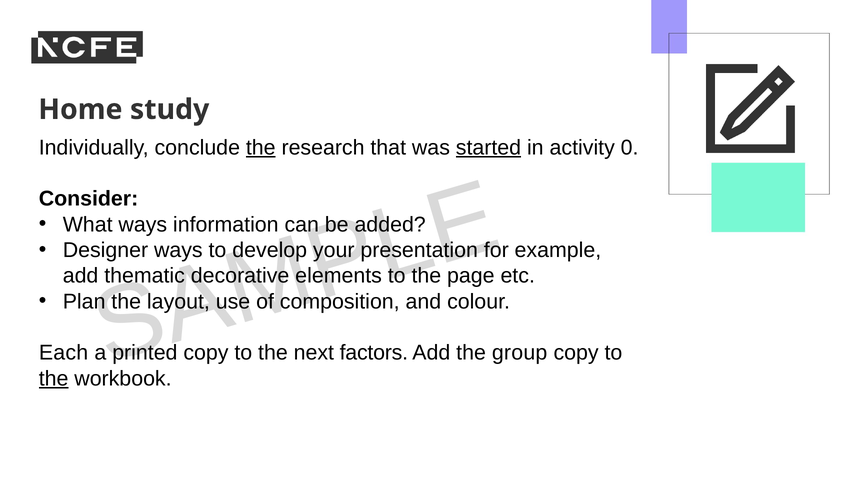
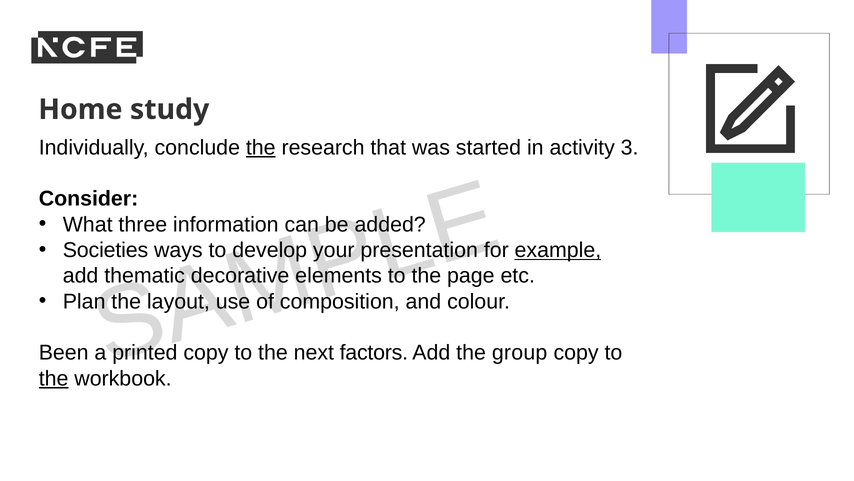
started underline: present -> none (488, 147)
0: 0 -> 3 (630, 147)
What ways: ways -> three (143, 224)
Designer: Designer -> Societies (106, 250)
example underline: none -> present (558, 250)
Each: Each -> Been (64, 352)
